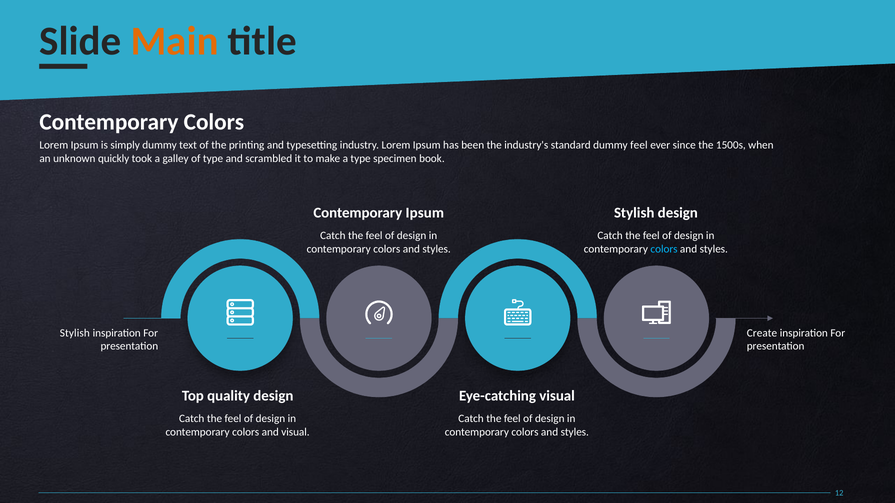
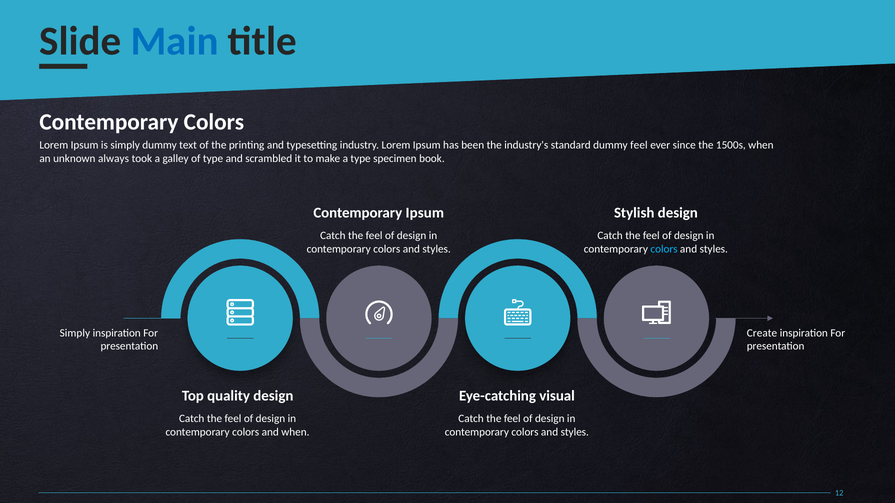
Main colour: orange -> blue (175, 41)
quickly: quickly -> always (114, 159)
Stylish: Stylish -> Simply (75, 333)
and visual: visual -> when (295, 432)
